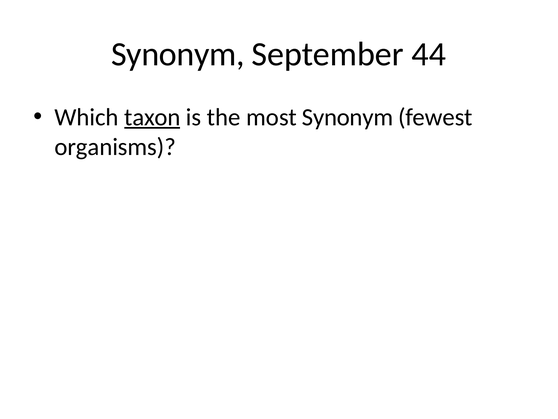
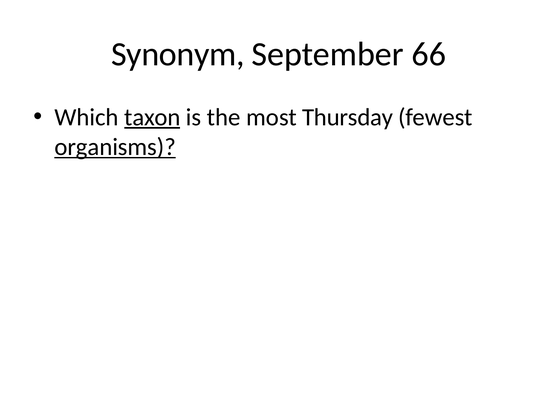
44: 44 -> 66 (429, 54)
most Synonym: Synonym -> Thursday (348, 117)
organisms underline: none -> present (115, 147)
